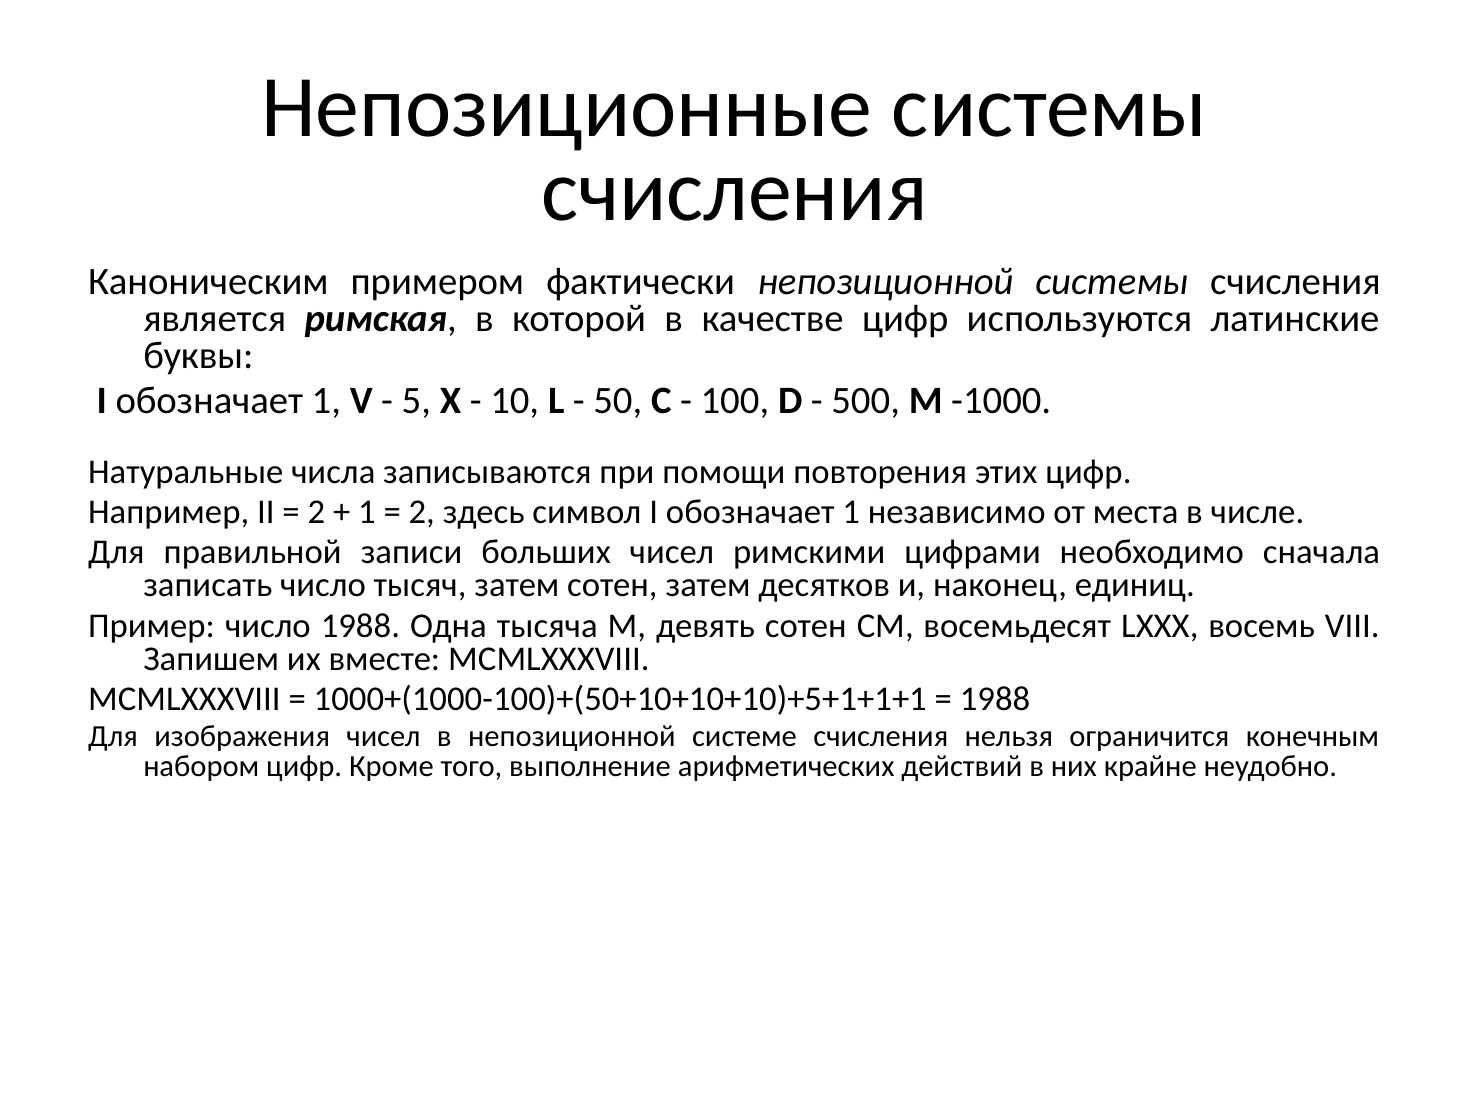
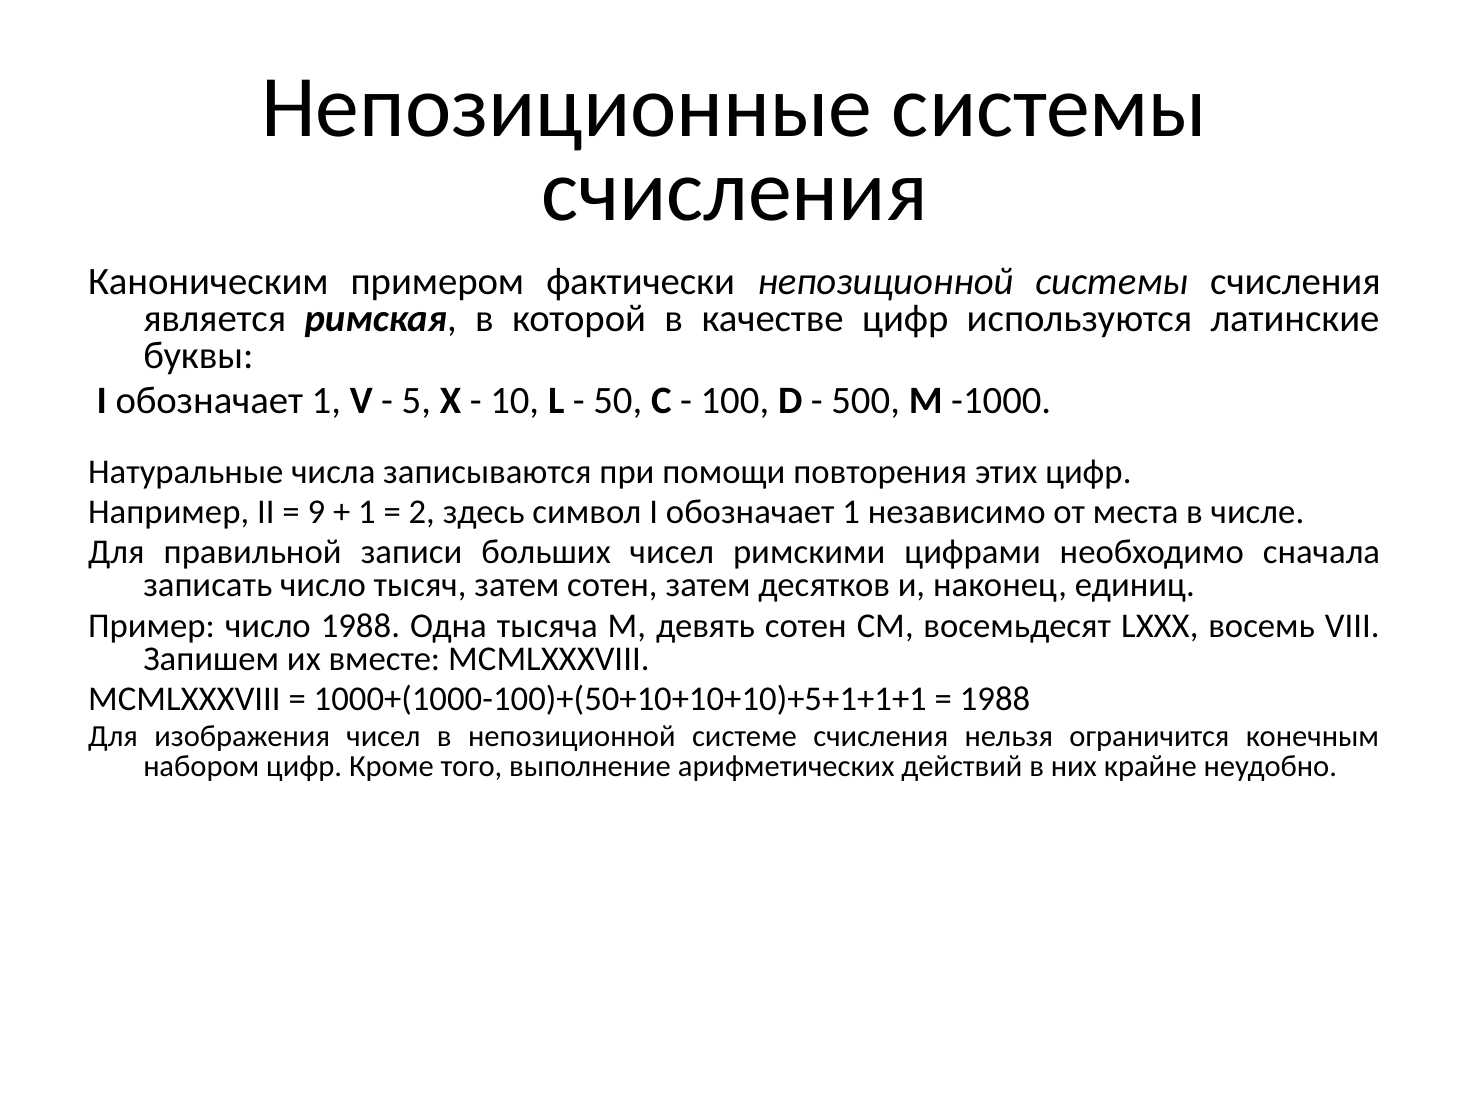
2: 2 -> 9 (316, 512)
